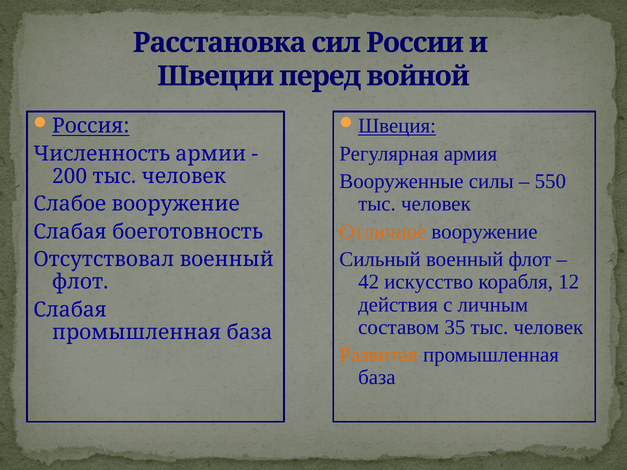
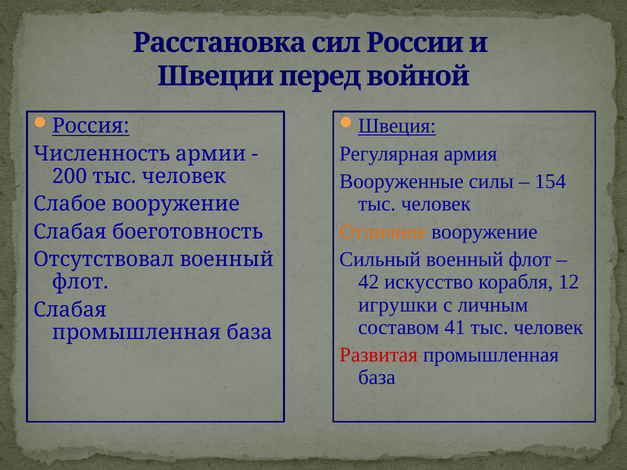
550: 550 -> 154 (550, 182)
действия: действия -> игрушки (398, 305)
35: 35 -> 41 (455, 327)
Развитая colour: orange -> red (379, 355)
